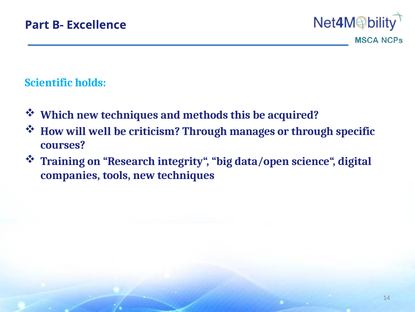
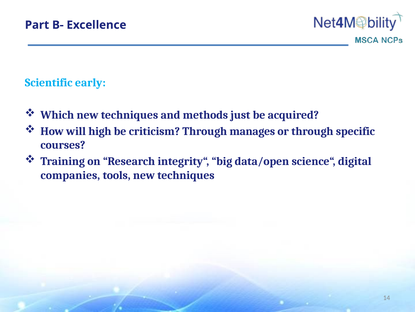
holds: holds -> early (90, 82)
this: this -> just (240, 115)
well: well -> high (100, 131)
